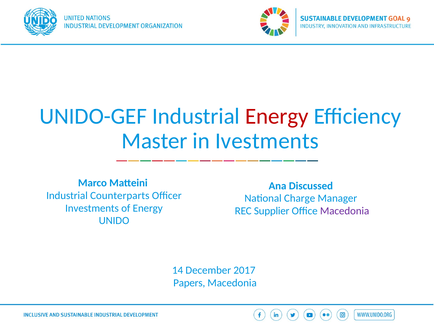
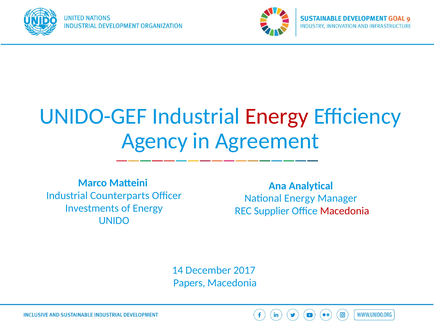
Master: Master -> Agency (155, 141)
Ivestments: Ivestments -> Agreement (267, 141)
Discussed: Discussed -> Analytical (311, 186)
National Charge: Charge -> Energy (300, 199)
Macedonia colour: purple -> red (345, 211)
